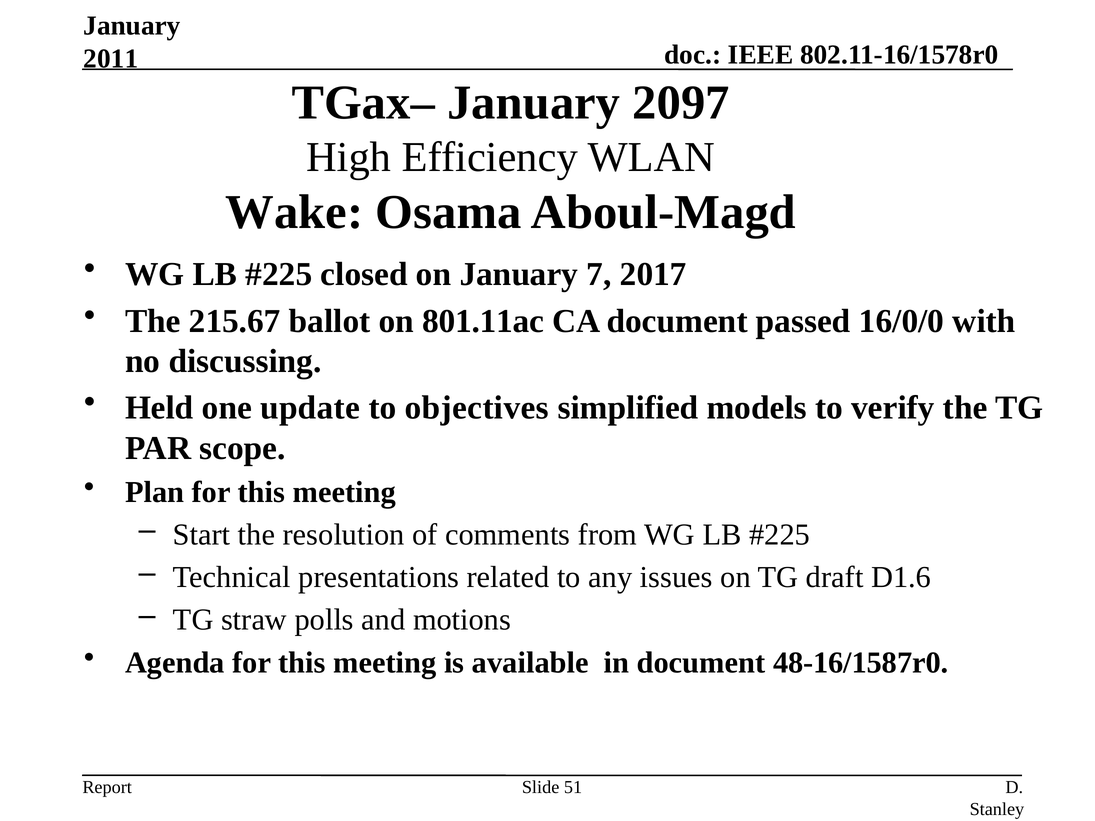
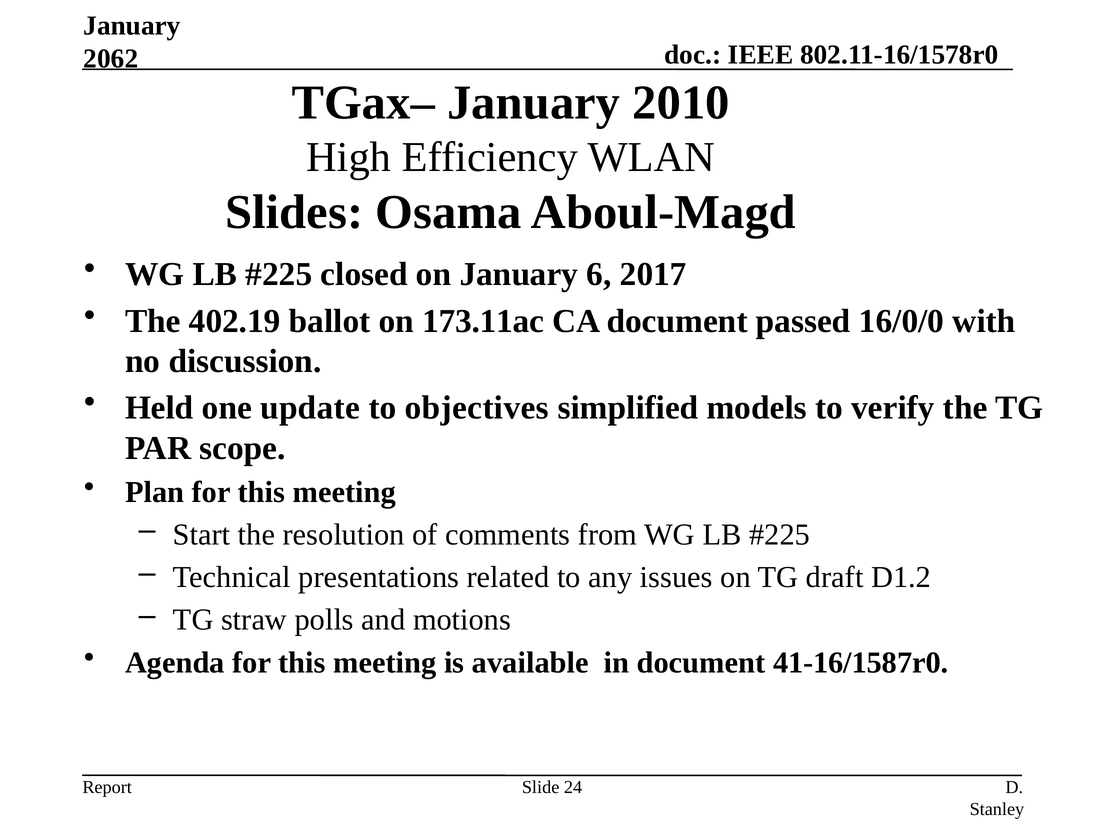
2011: 2011 -> 2062 (111, 59)
2097: 2097 -> 2010 (681, 103)
Wake: Wake -> Slides (294, 212)
7: 7 -> 6 (599, 274)
215.67: 215.67 -> 402.19 (235, 321)
801.11ac: 801.11ac -> 173.11ac (483, 321)
discussing: discussing -> discussion (245, 361)
D1.6: D1.6 -> D1.2 (901, 578)
48-16/1587r0: 48-16/1587r0 -> 41-16/1587r0 (861, 663)
51: 51 -> 24 (573, 788)
